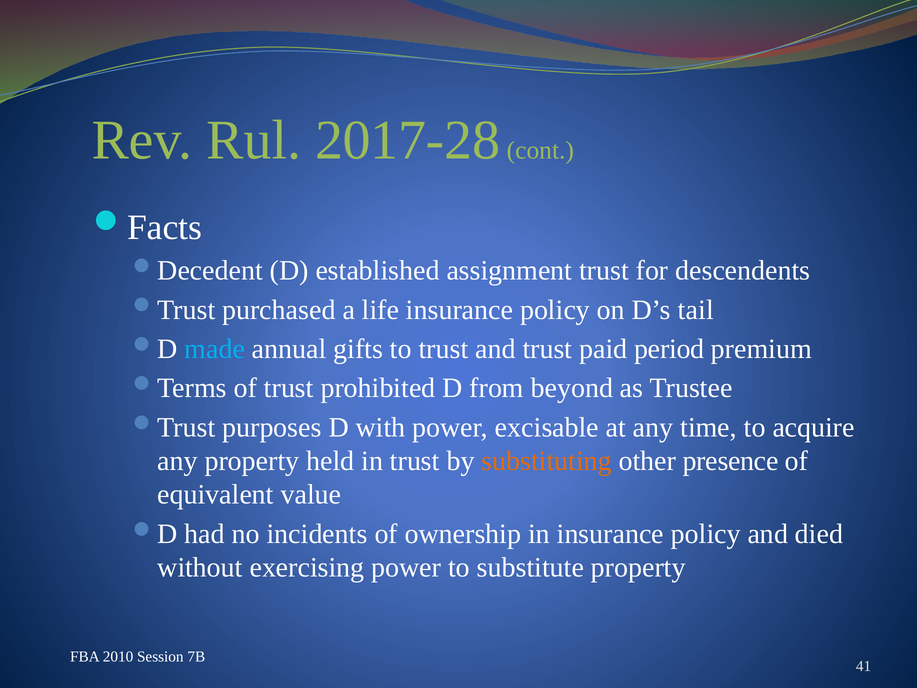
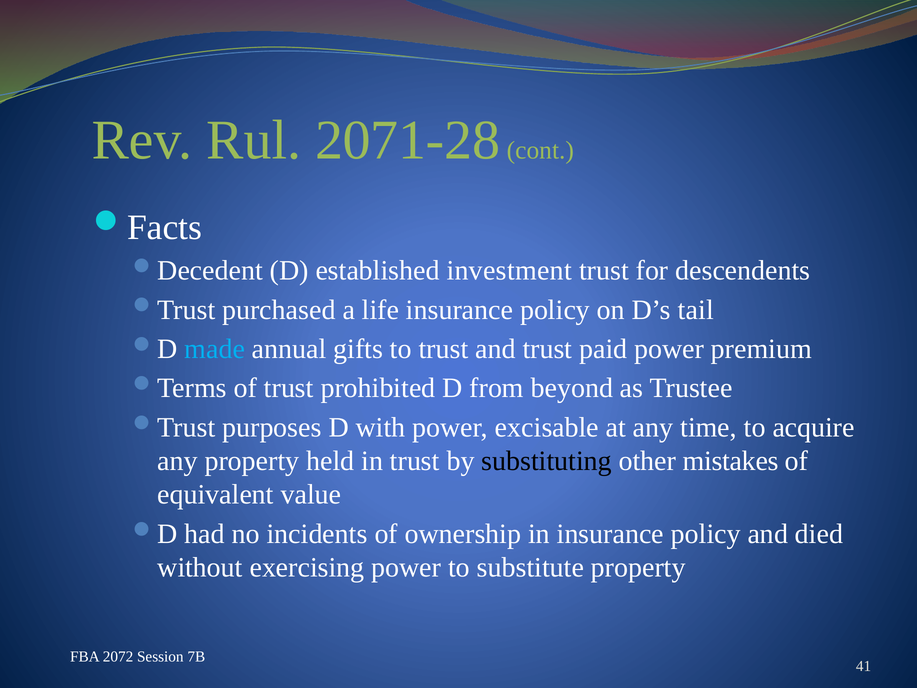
2017-28: 2017-28 -> 2071-28 (408, 140)
assignment: assignment -> investment (509, 270)
paid period: period -> power (669, 349)
substituting colour: orange -> black (547, 461)
presence: presence -> mistakes (731, 461)
2010: 2010 -> 2072 (118, 657)
